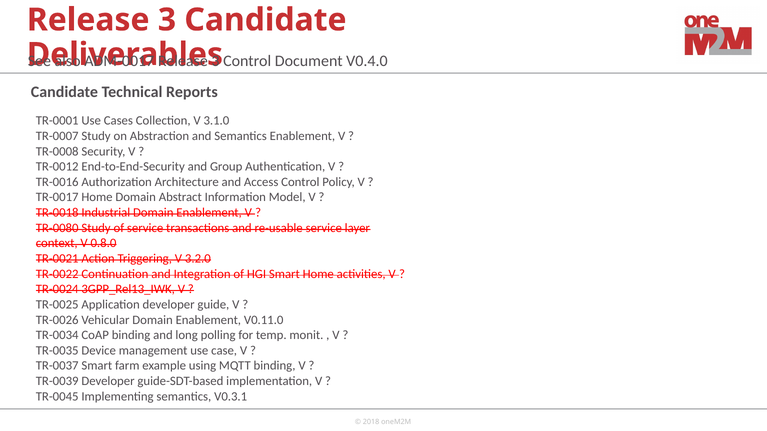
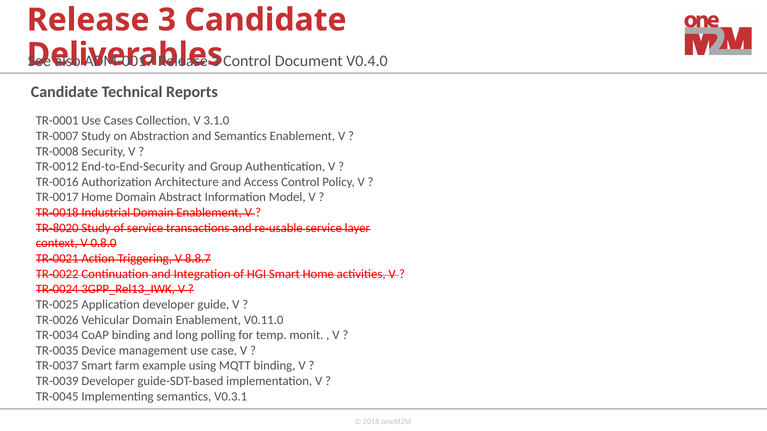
TR-0080: TR-0080 -> TR-8020 (57, 228)
3.2.0: 3.2.0 -> 8.8.7 (198, 259)
